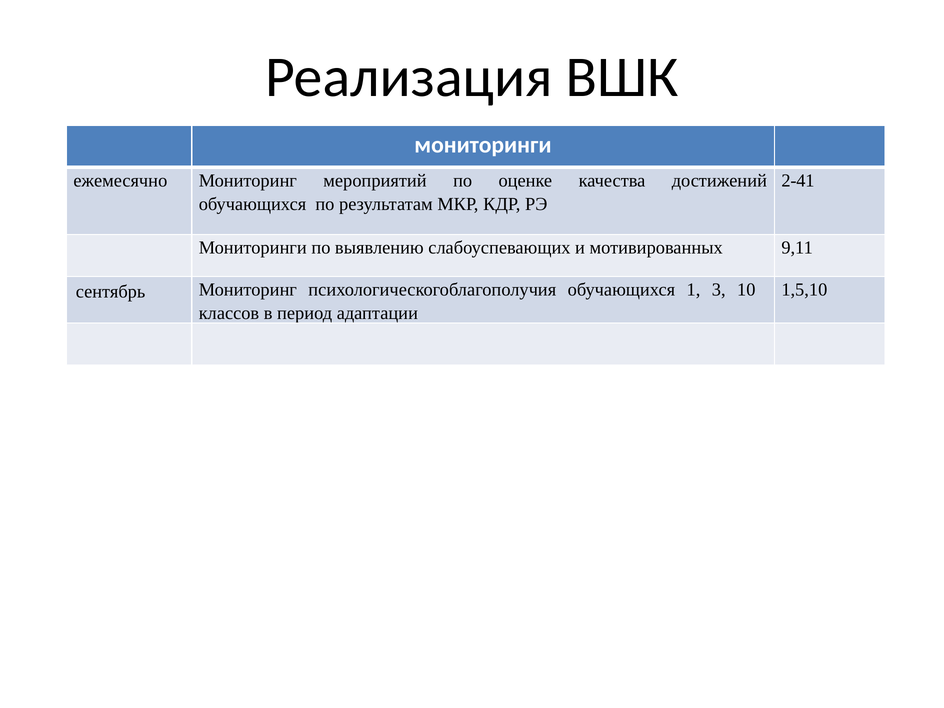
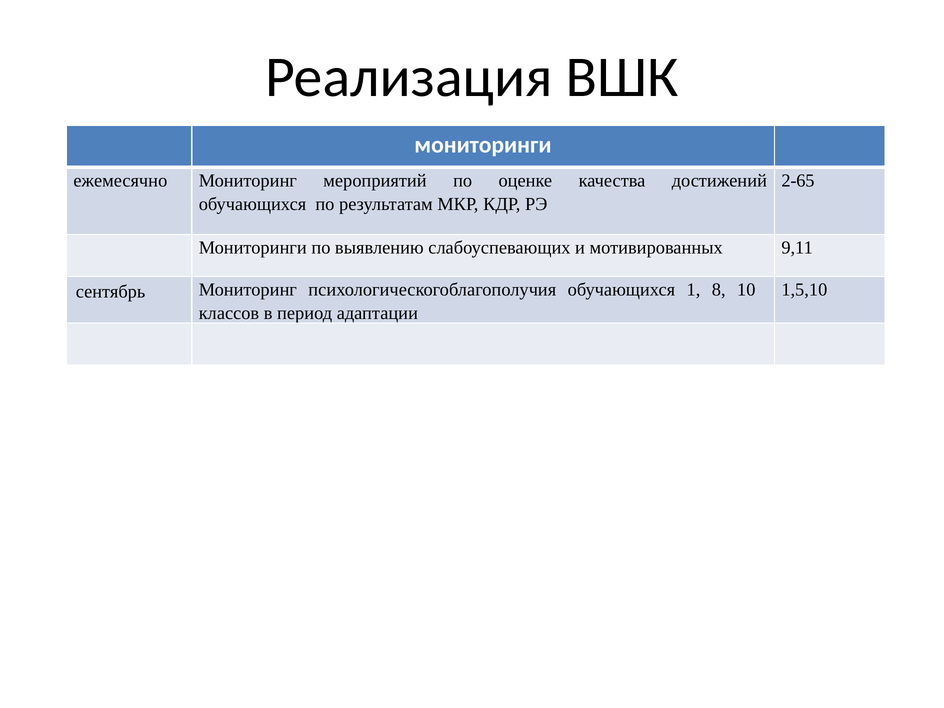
2-41: 2-41 -> 2-65 (798, 181)
3: 3 -> 8 (719, 290)
